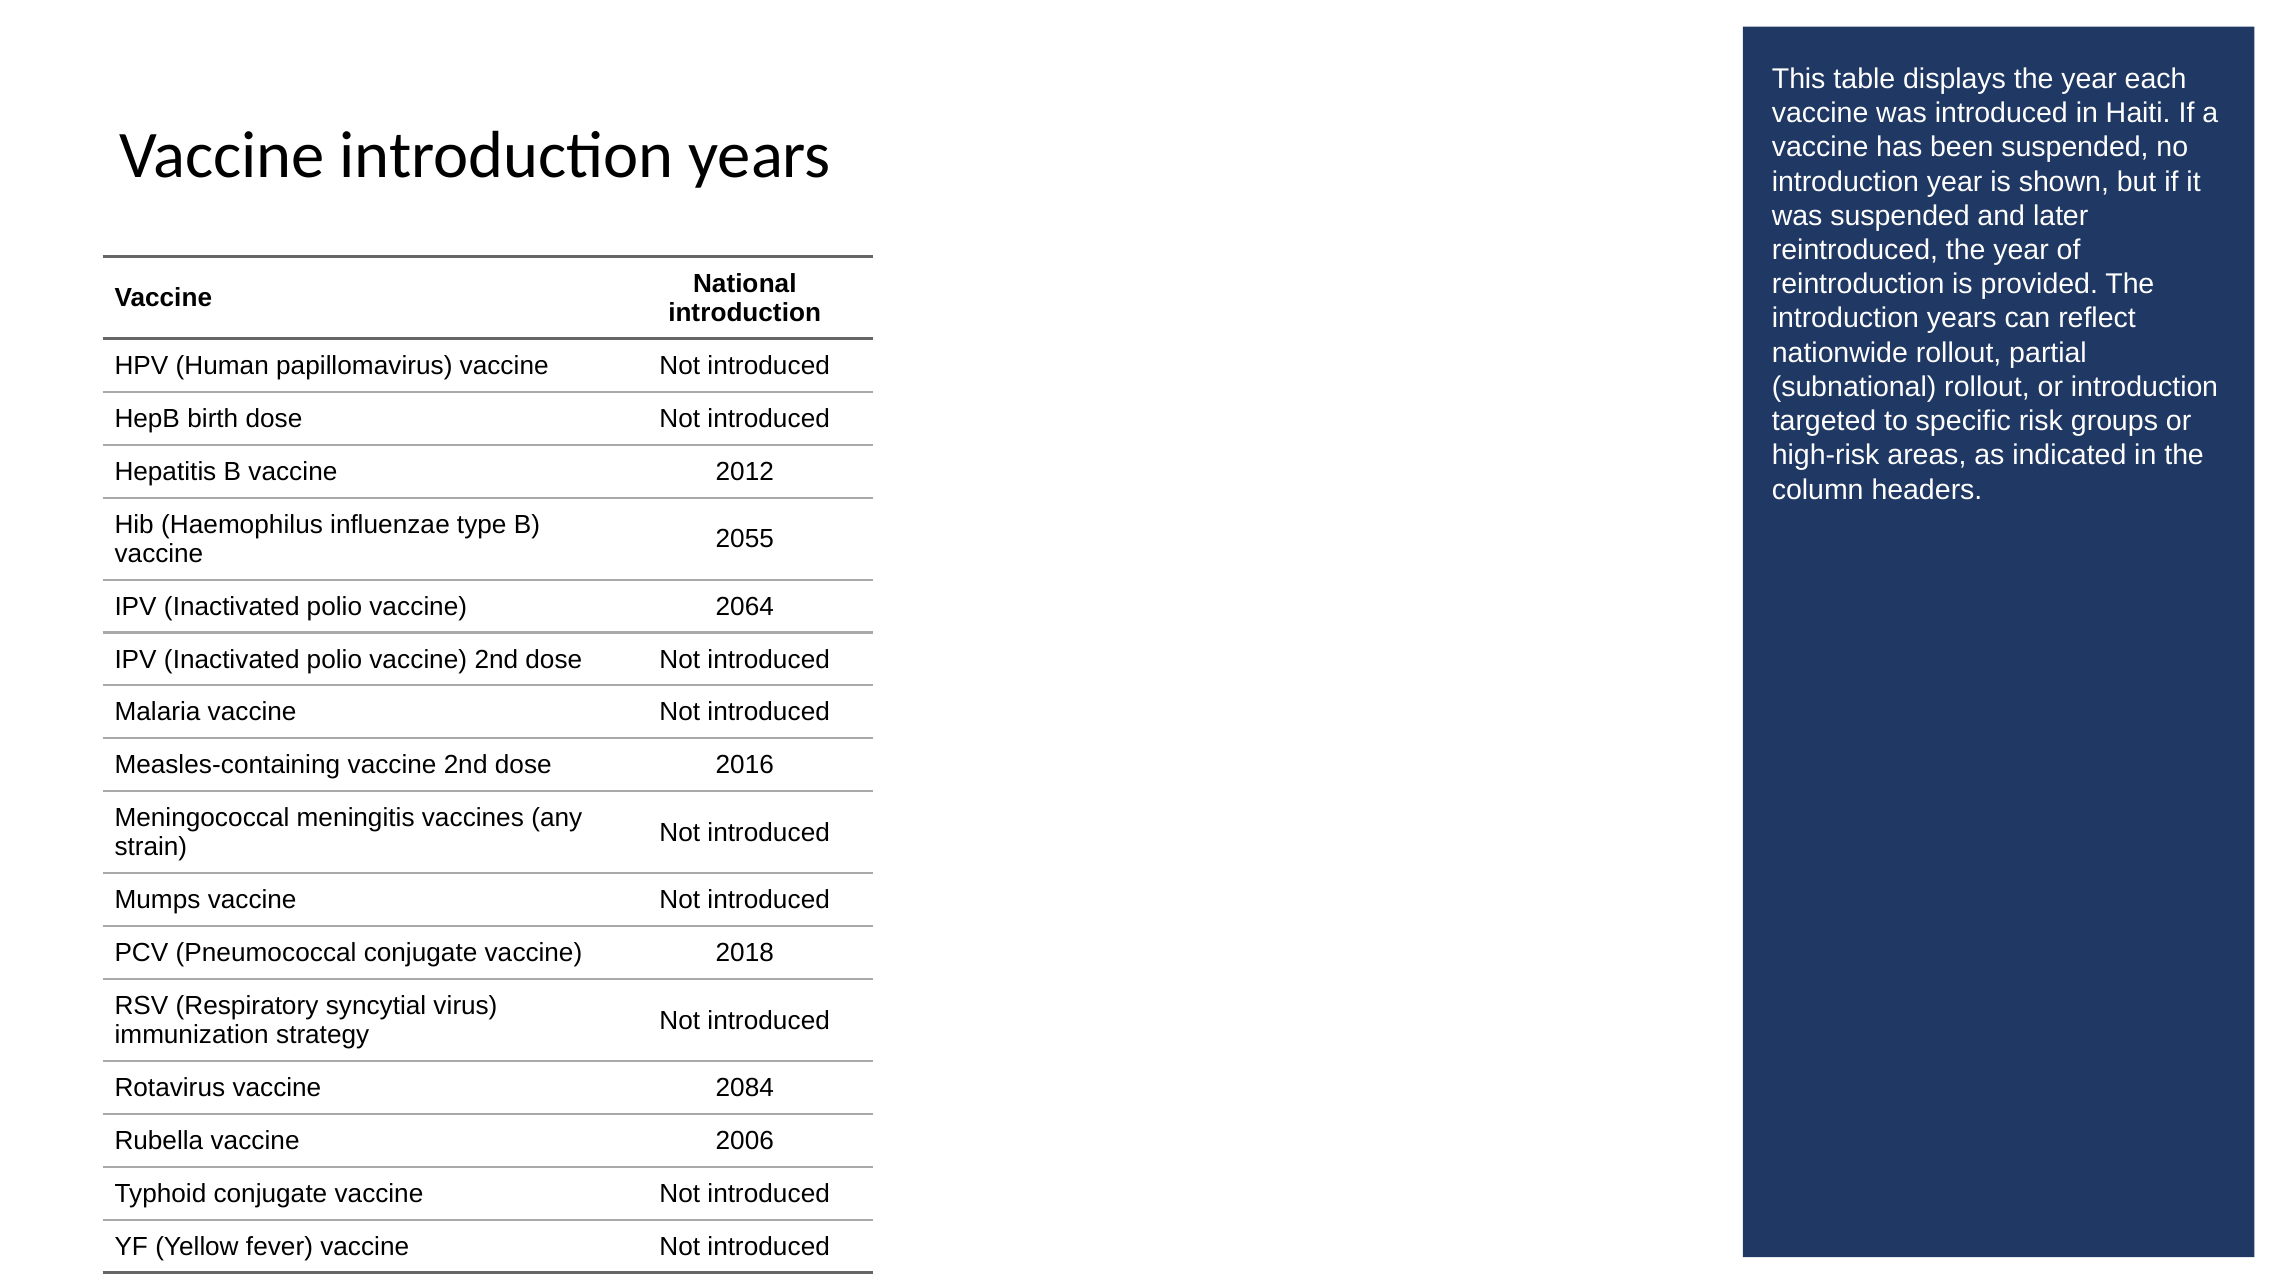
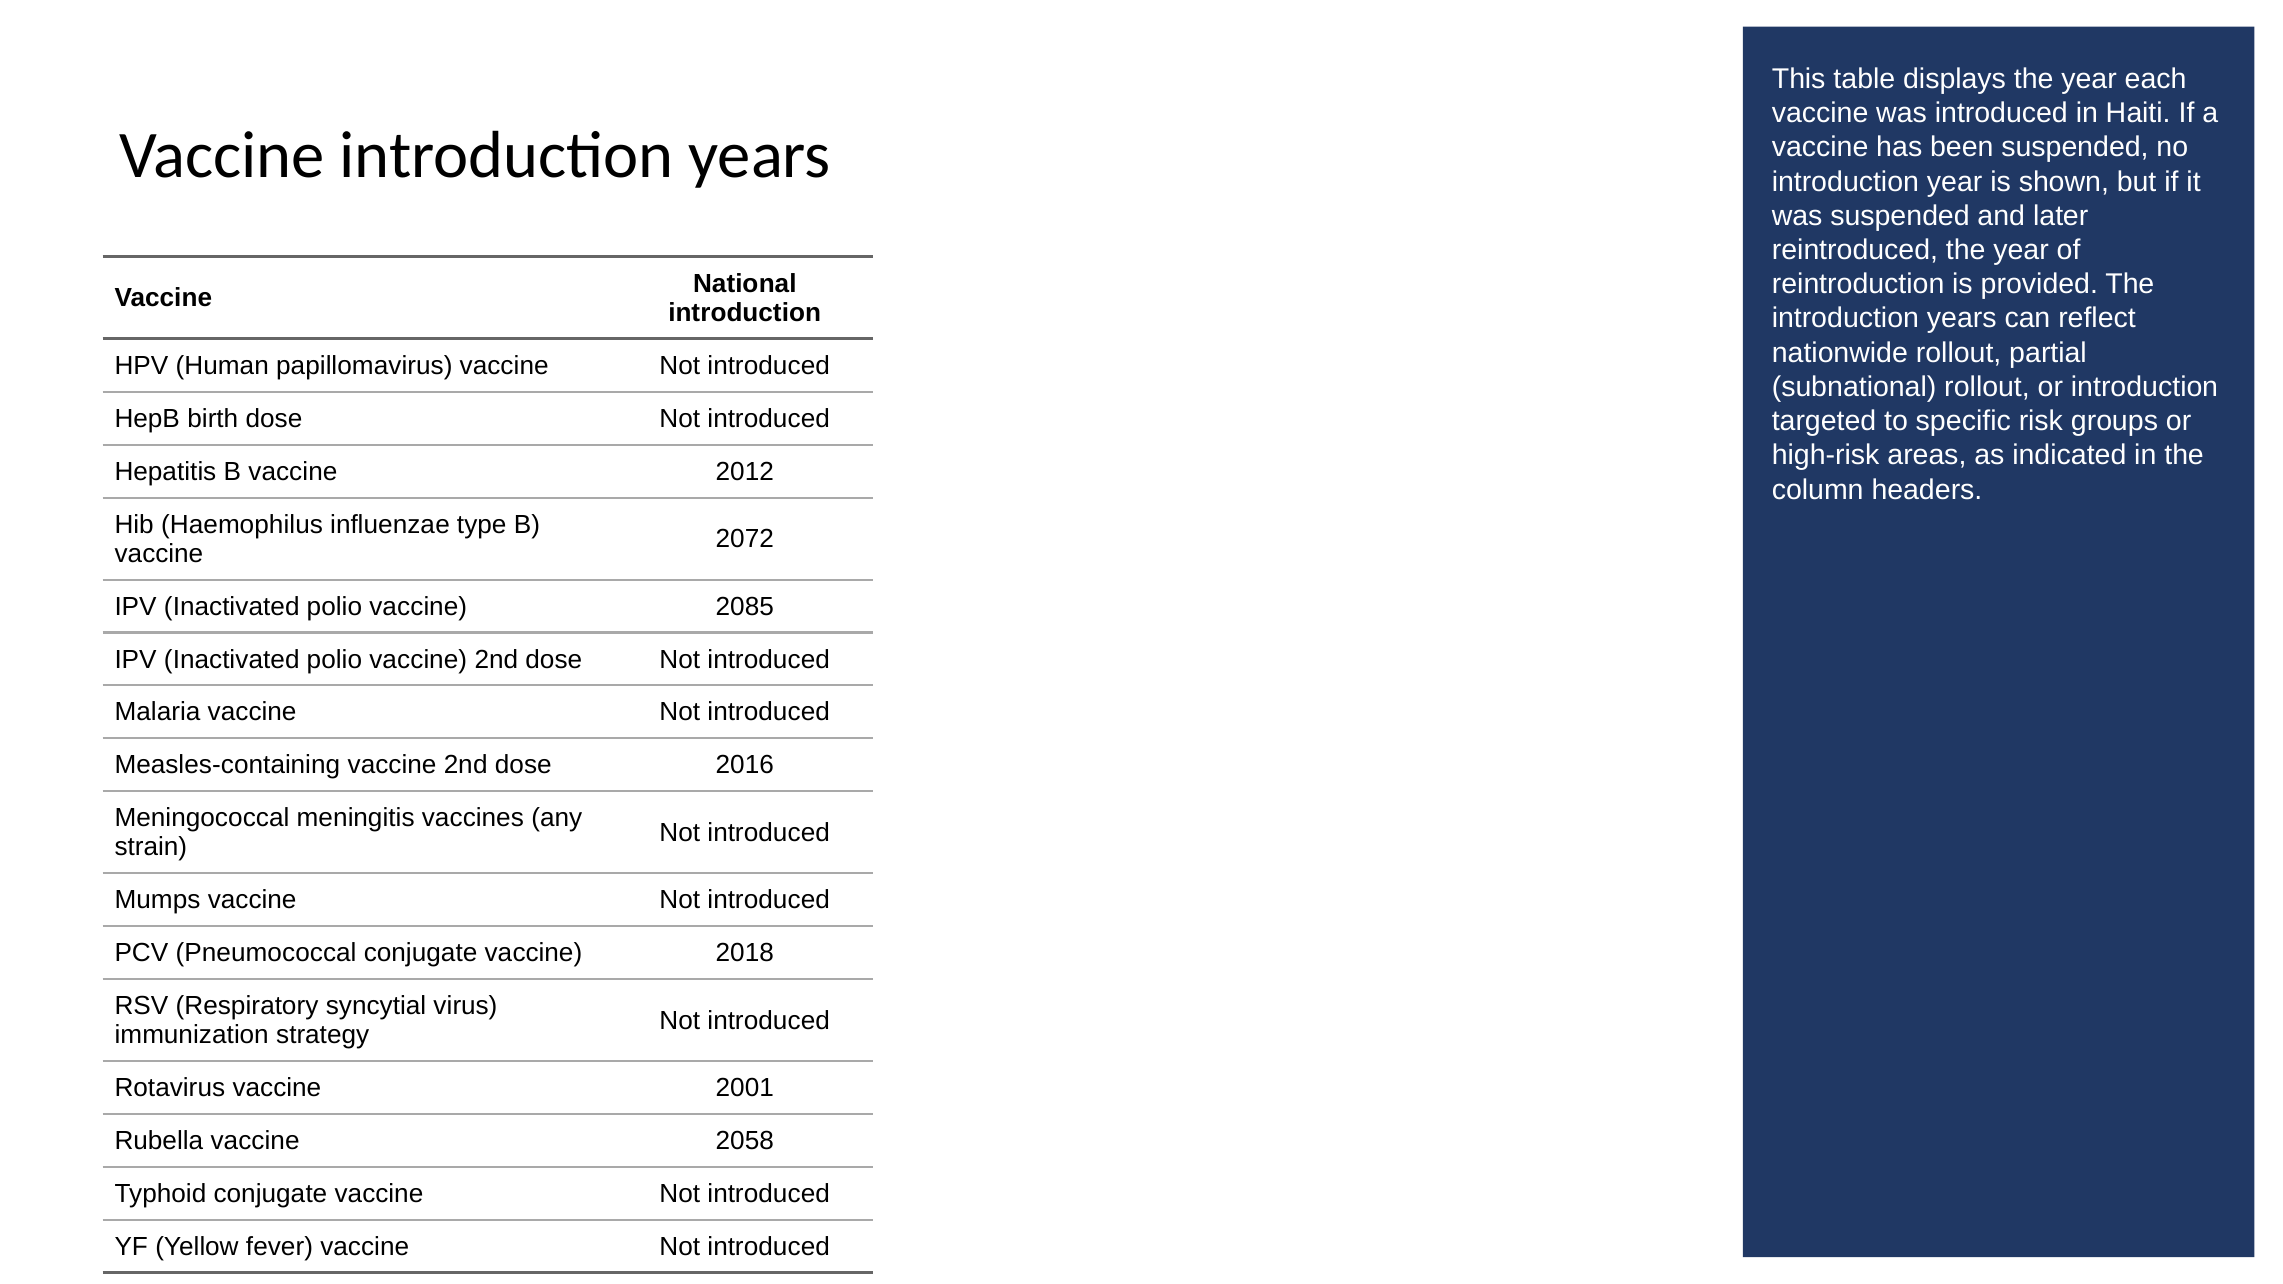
2055: 2055 -> 2072 (745, 539)
2064: 2064 -> 2085 (745, 607)
2084: 2084 -> 2001 (745, 1088)
2006: 2006 -> 2058 (745, 1141)
